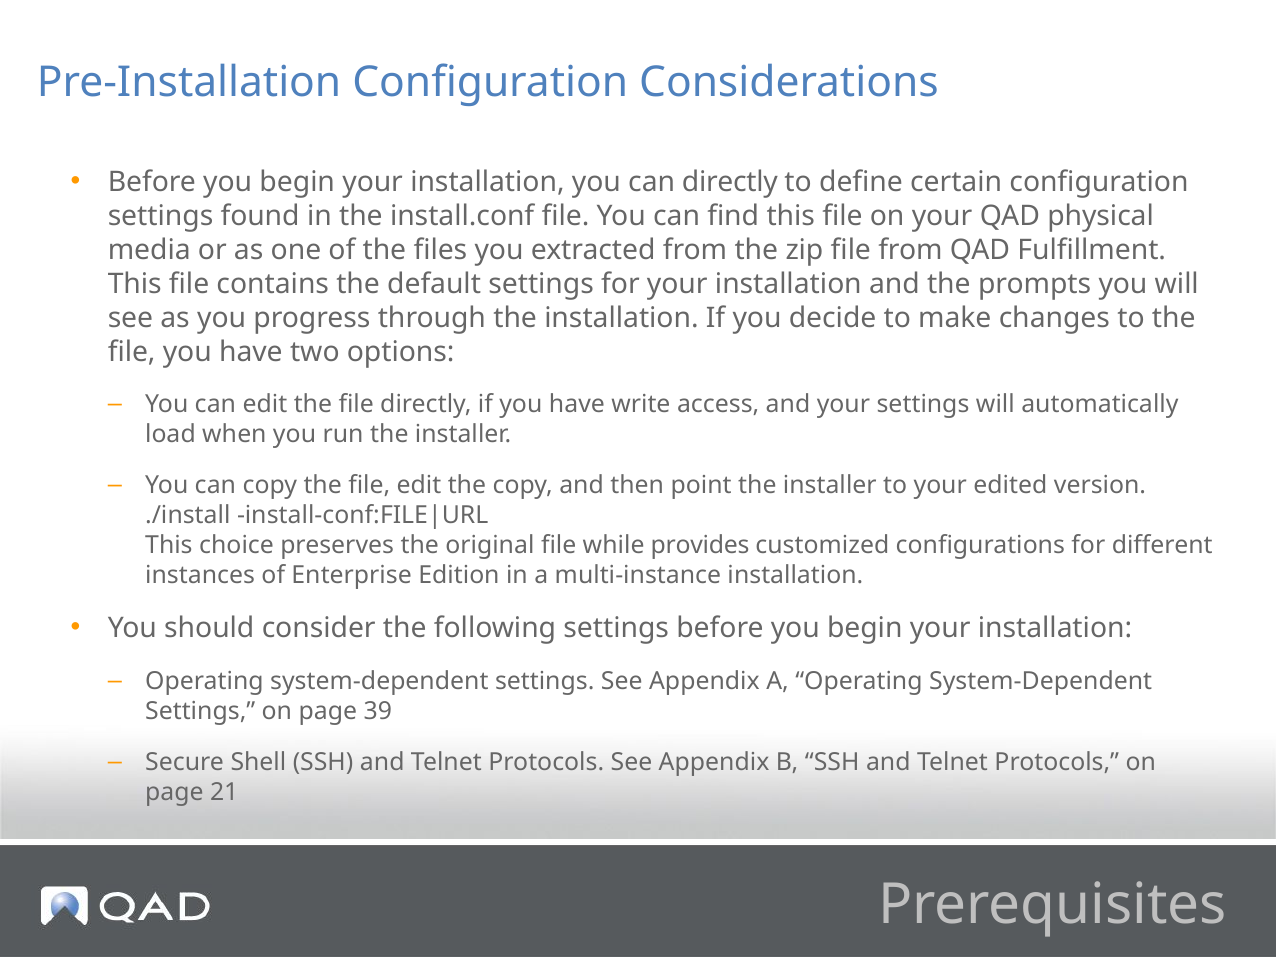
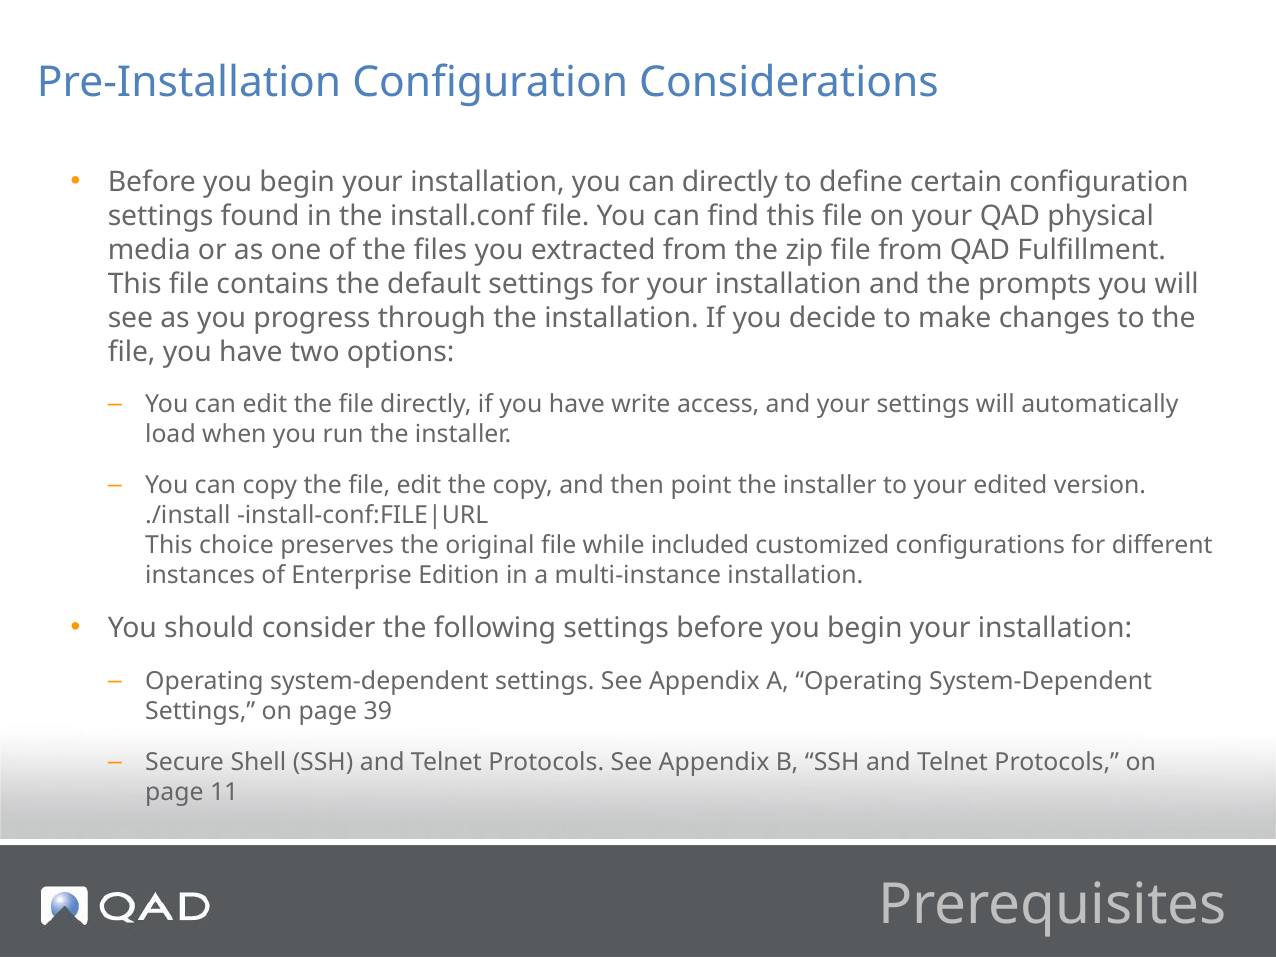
provides: provides -> included (700, 545)
21: 21 -> 11 (224, 792)
